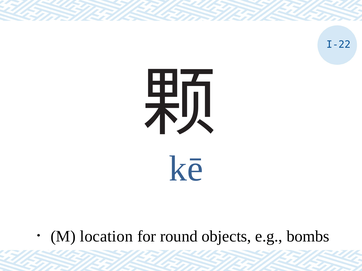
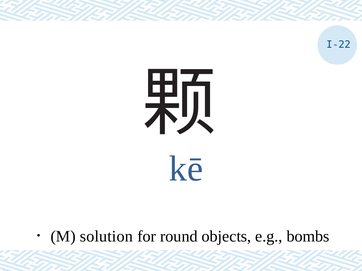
location: location -> solution (106, 237)
